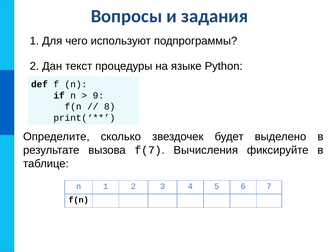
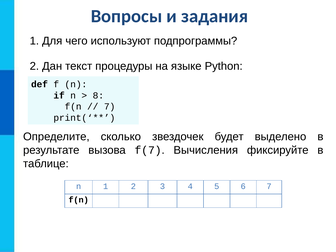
9: 9 -> 8 (98, 95)
8: 8 -> 7 (110, 107)
